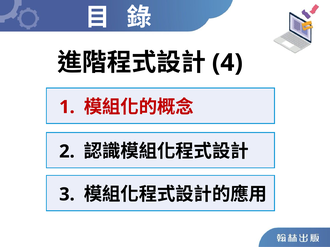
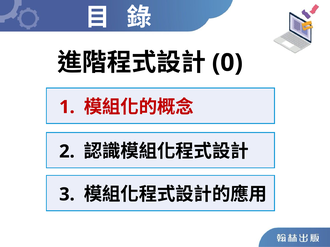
4: 4 -> 0 (227, 63)
